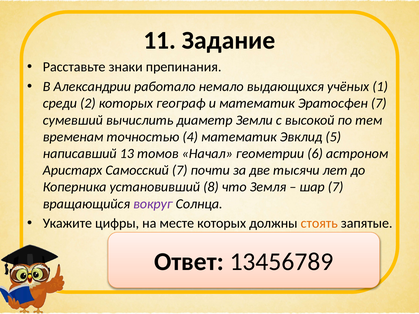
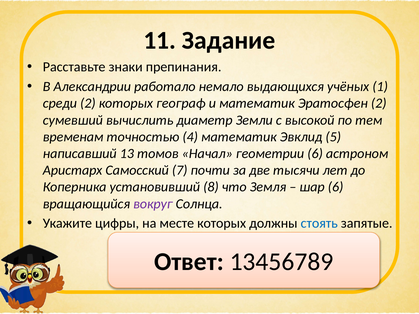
Эратосфен 7: 7 -> 2 (379, 103)
шар 7: 7 -> 6 (336, 187)
стоять colour: orange -> blue (319, 224)
